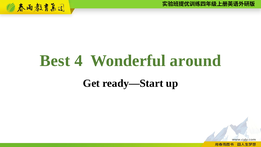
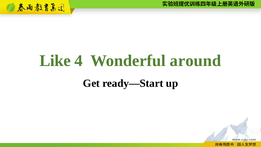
Best: Best -> Like (55, 61)
